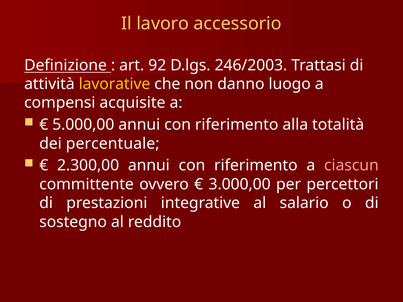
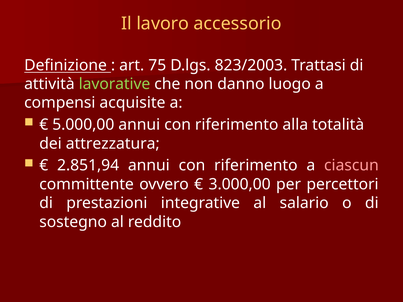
92: 92 -> 75 (157, 65)
246/2003: 246/2003 -> 823/2003 (251, 65)
lavorative colour: yellow -> light green (115, 84)
percentuale: percentuale -> attrezzatura (113, 144)
2.300,00: 2.300,00 -> 2.851,94 (88, 166)
